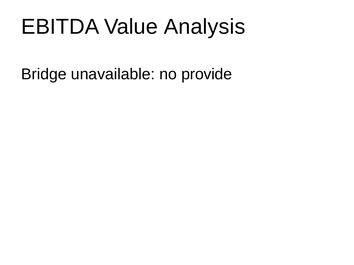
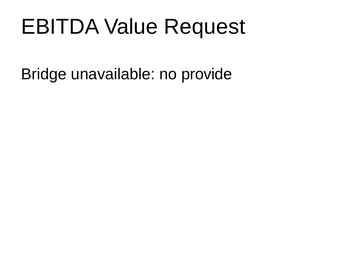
Analysis: Analysis -> Request (205, 27)
